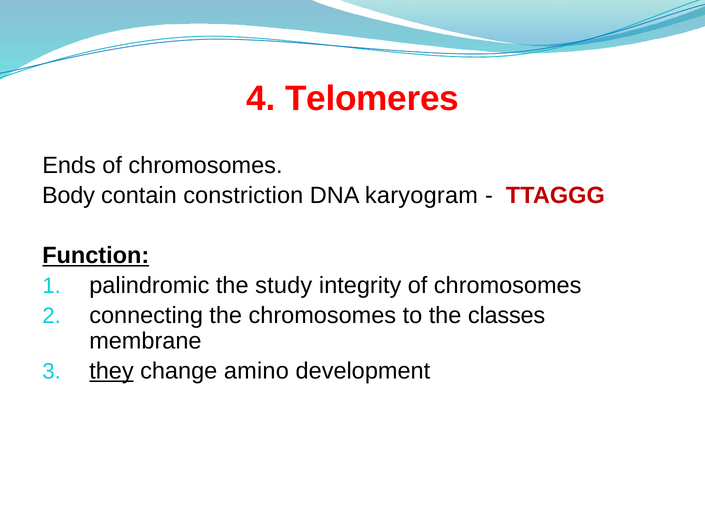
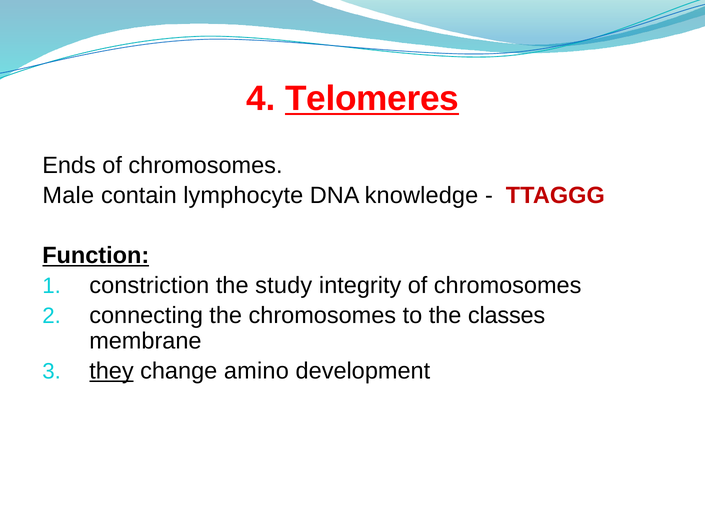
Telomeres underline: none -> present (372, 99)
Body: Body -> Male (68, 195)
constriction: constriction -> lymphocyte (243, 195)
karyogram: karyogram -> knowledge (421, 195)
palindromic: palindromic -> constriction (149, 286)
